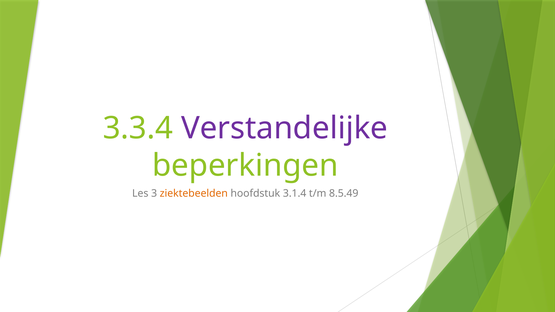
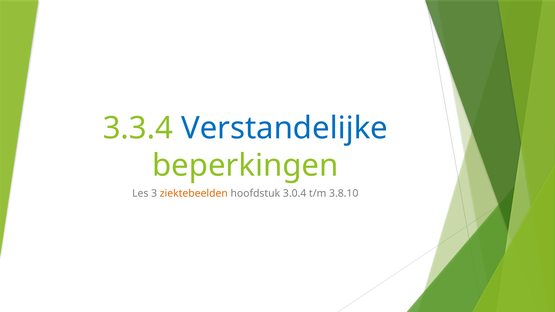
Verstandelijke colour: purple -> blue (284, 128)
3.1.4: 3.1.4 -> 3.0.4 (295, 193)
8.5.49: 8.5.49 -> 3.8.10 (344, 193)
